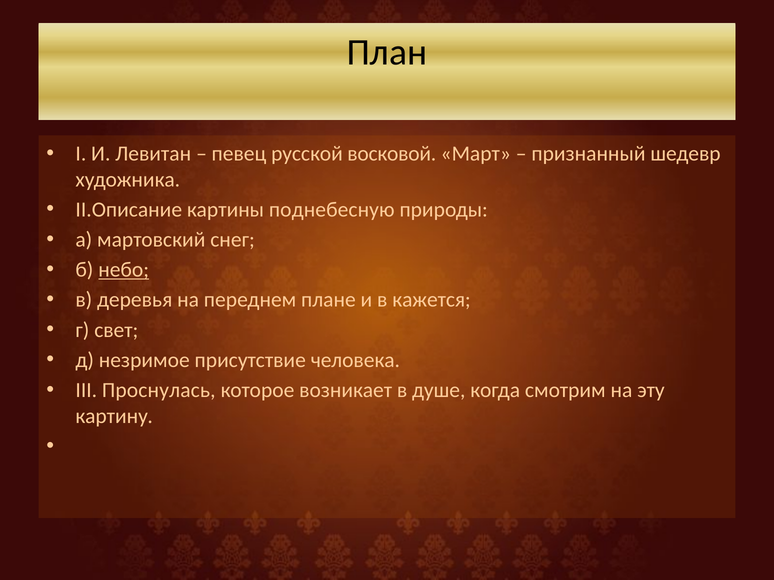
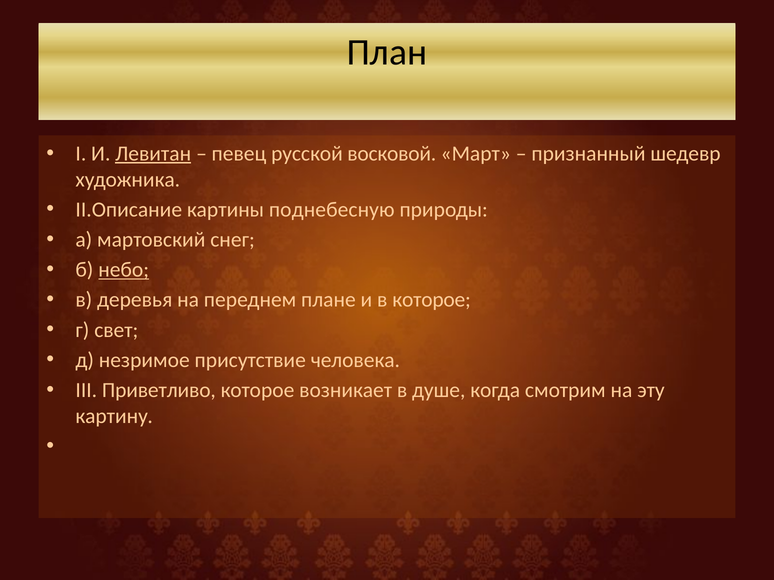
Левитан underline: none -> present (153, 154)
в кажется: кажется -> которое (432, 300)
Проснулась: Проснулась -> Приветливо (159, 391)
